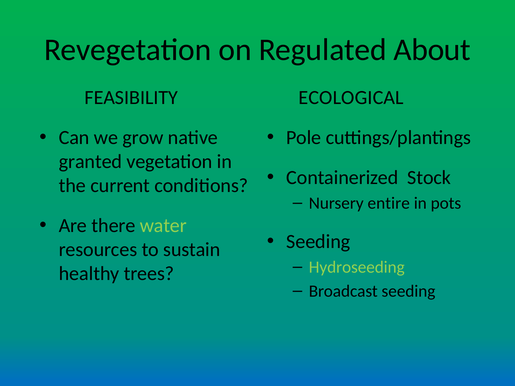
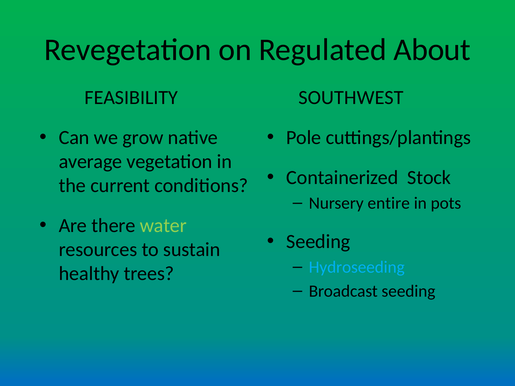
ECOLOGICAL: ECOLOGICAL -> SOUTHWEST (351, 98)
granted: granted -> average (91, 162)
Hydroseeding colour: light green -> light blue (357, 267)
